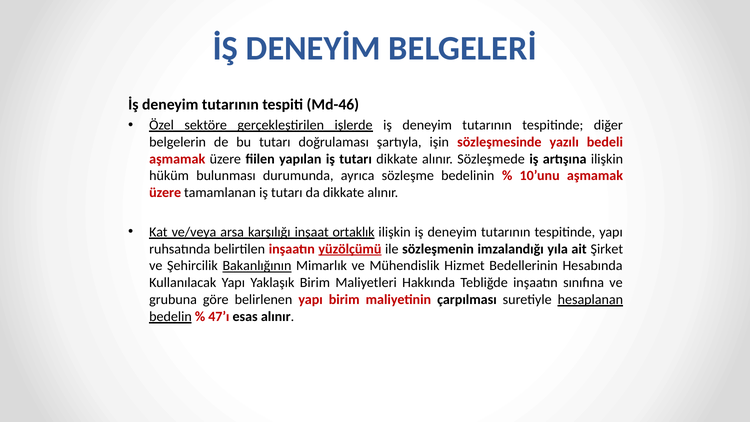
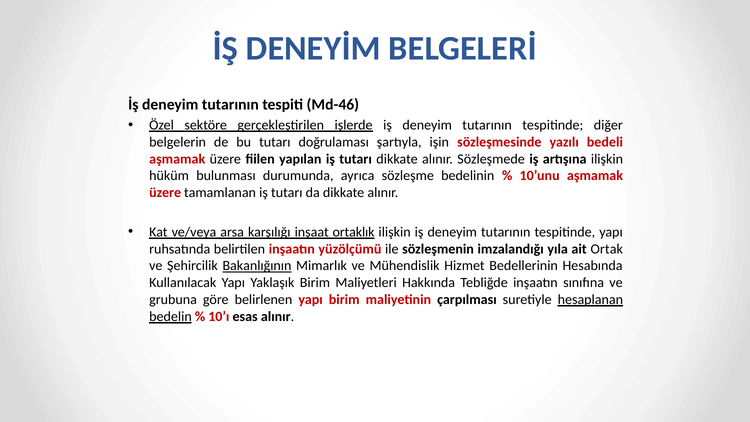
yüzölçümü underline: present -> none (350, 249)
Şirket: Şirket -> Ortak (607, 249)
47’ı: 47’ı -> 10’ı (219, 316)
